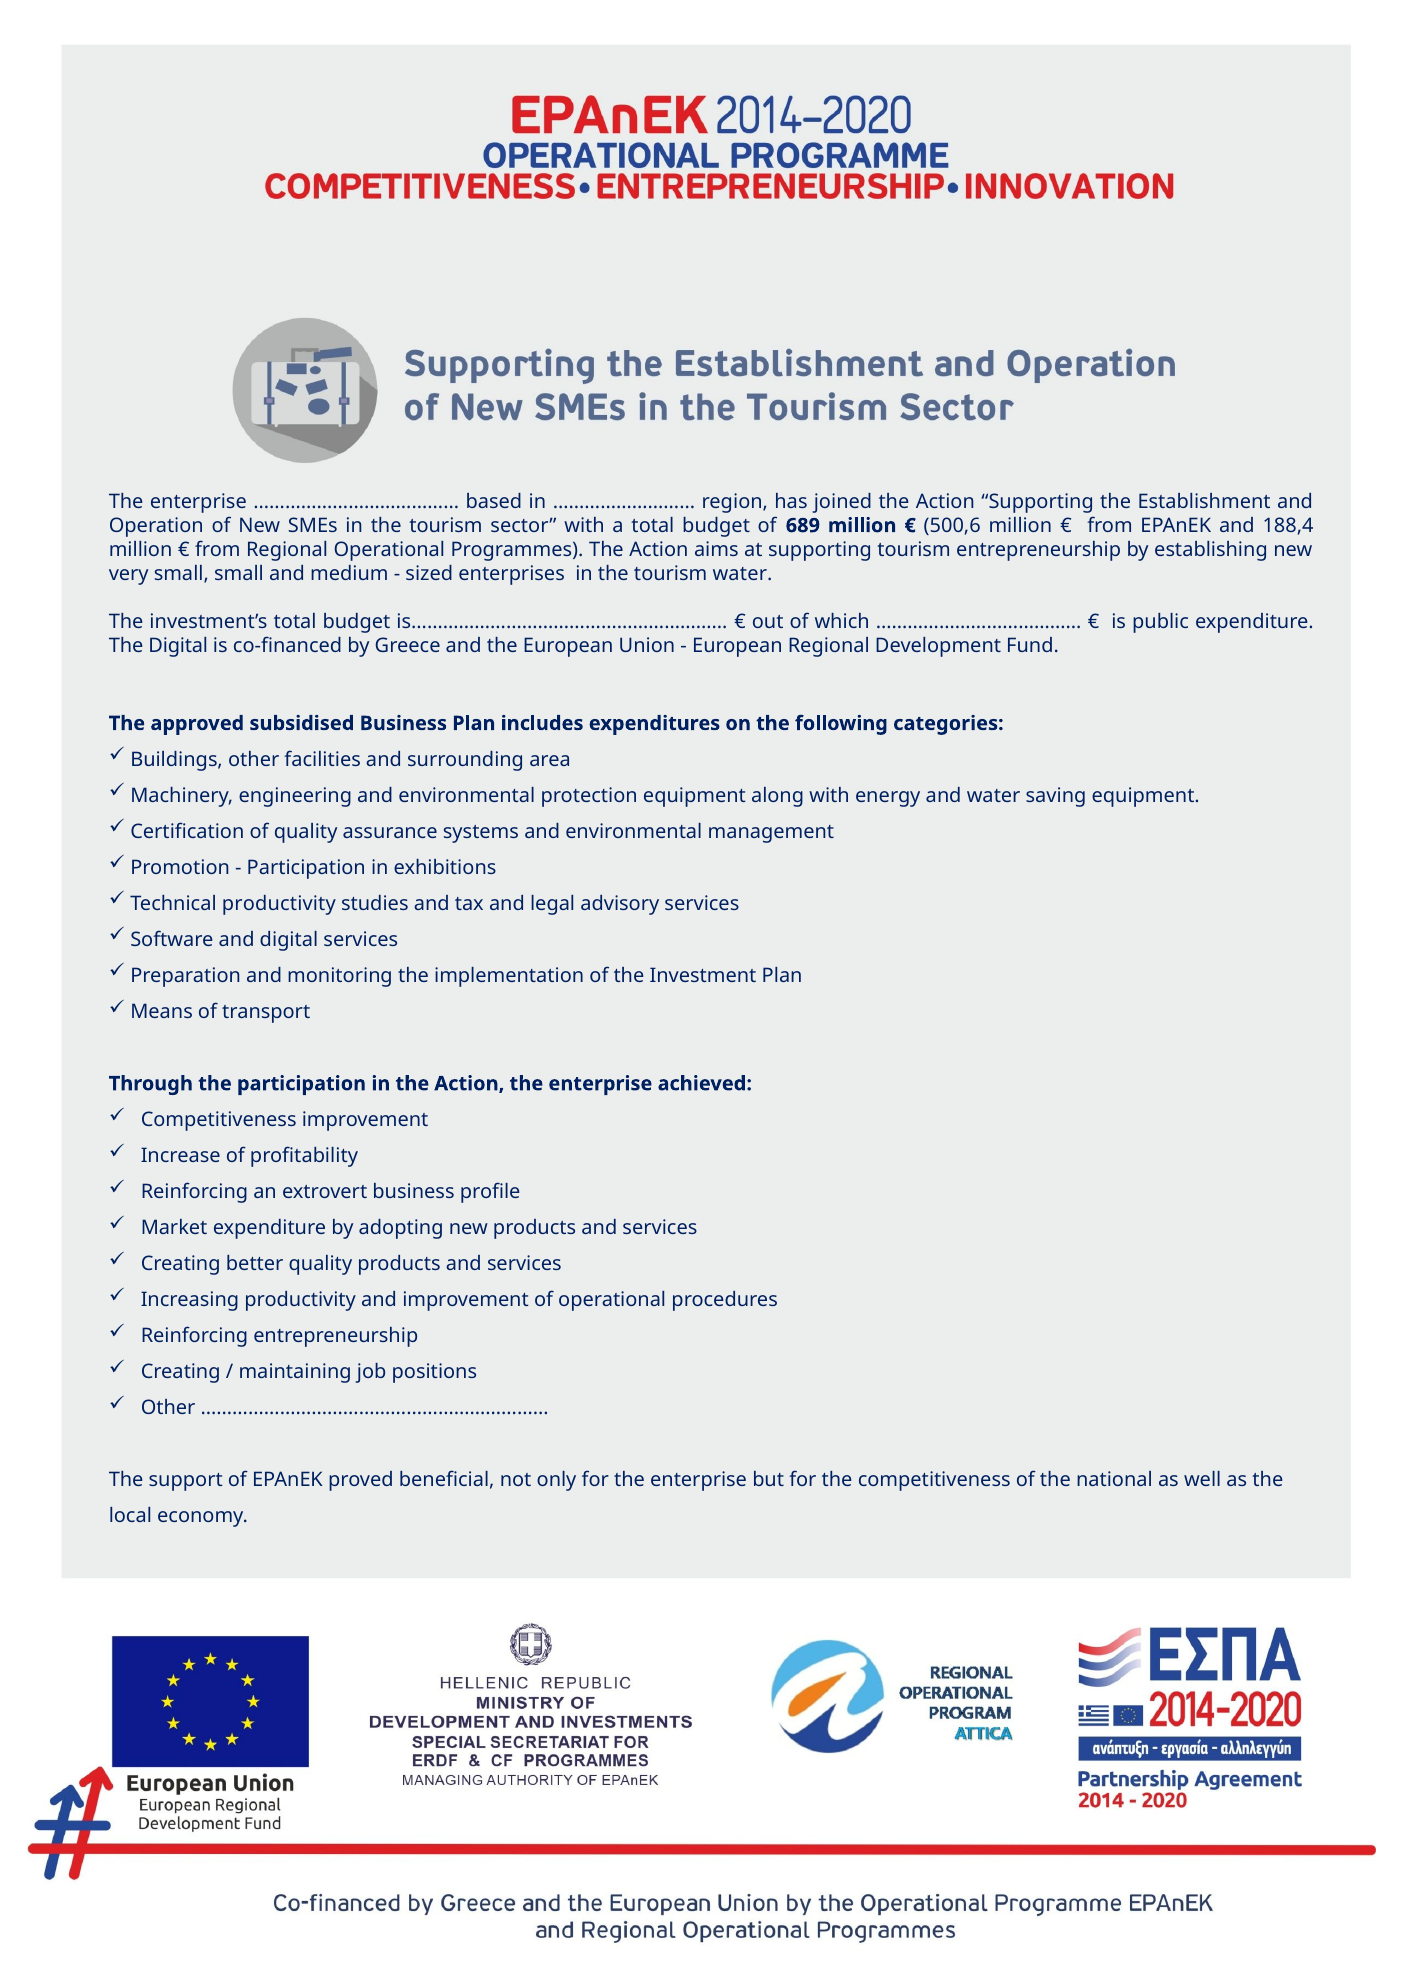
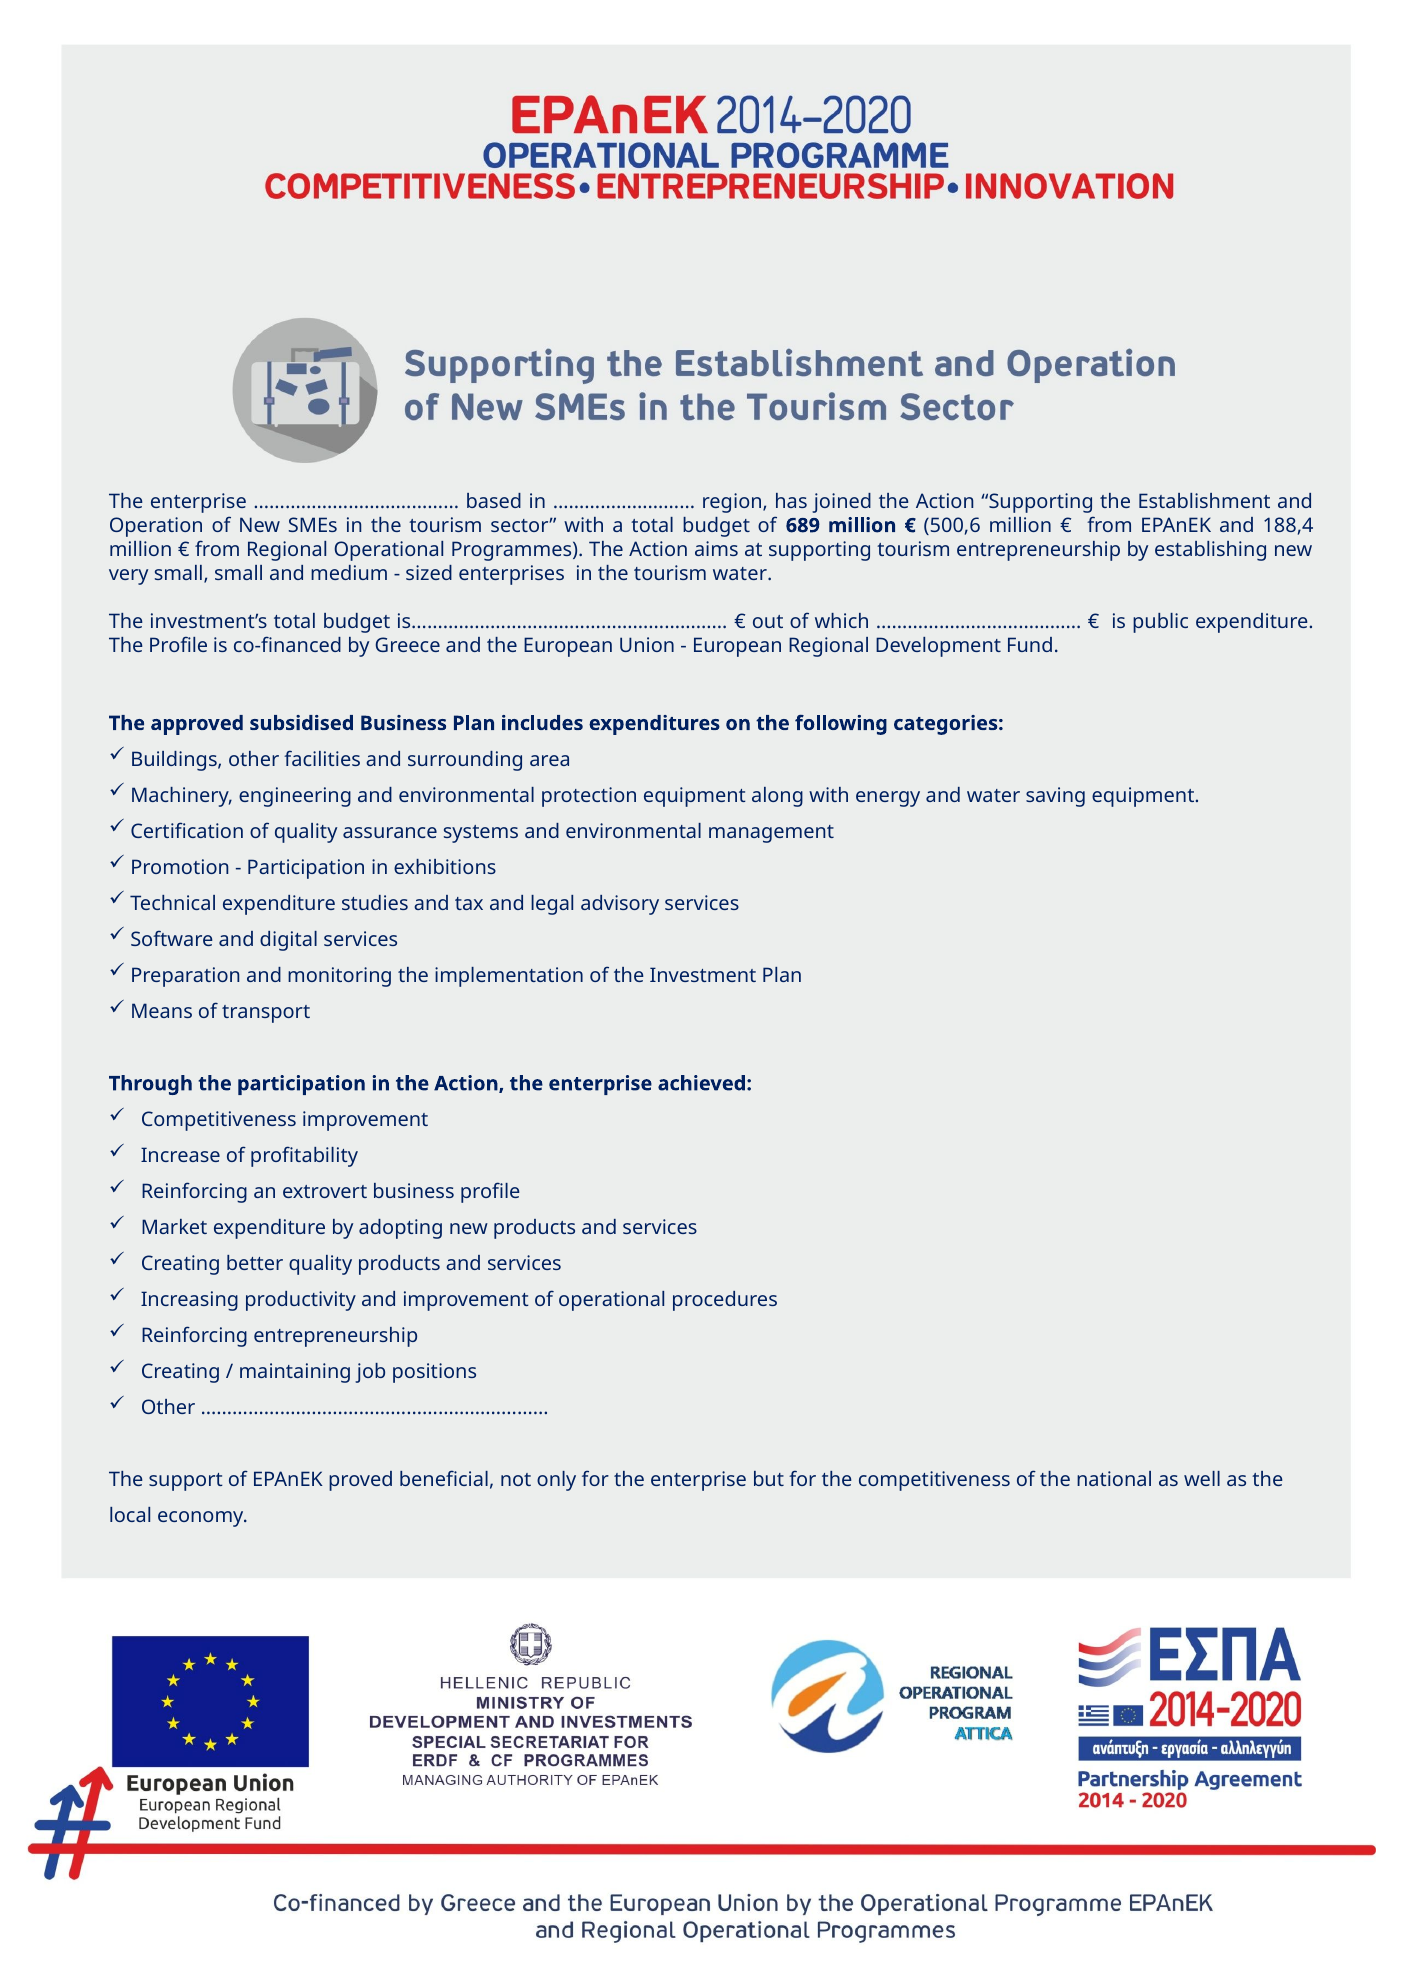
The Digital: Digital -> Profile (178, 646)
Technical productivity: productivity -> expenditure (279, 904)
